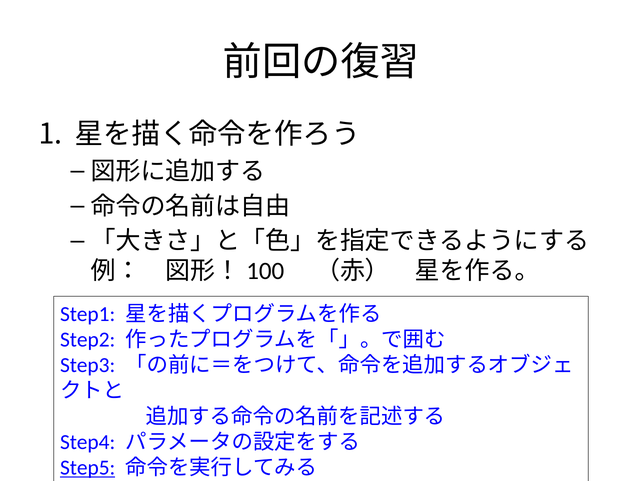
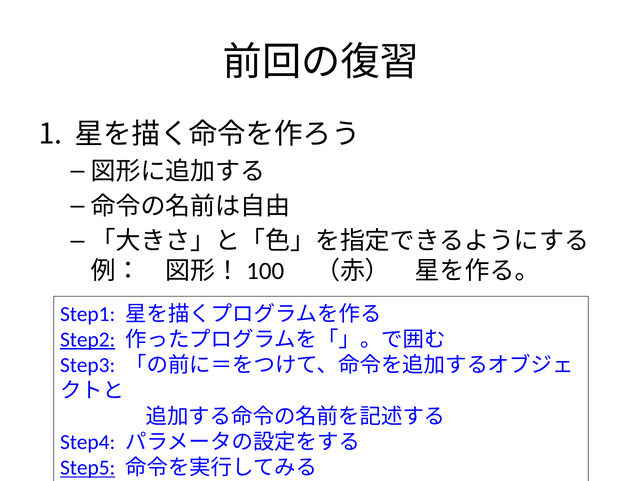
Step2 underline: none -> present (88, 340)
